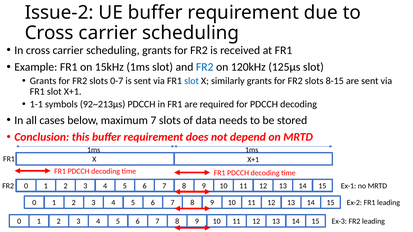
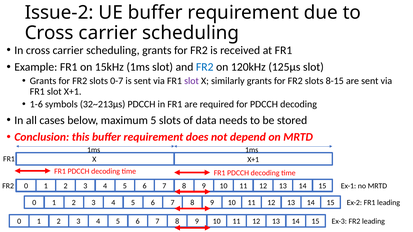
slot colour: blue -> purple (192, 81)
1-1: 1-1 -> 1-6 (36, 104)
92~213µs: 92~213µs -> 32~213µs (103, 104)
maximum 7: 7 -> 5 (153, 120)
